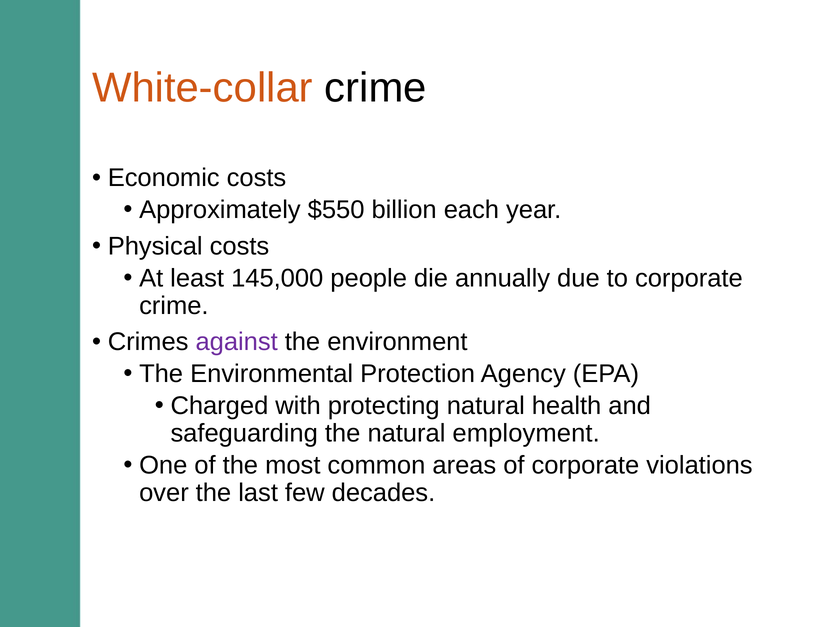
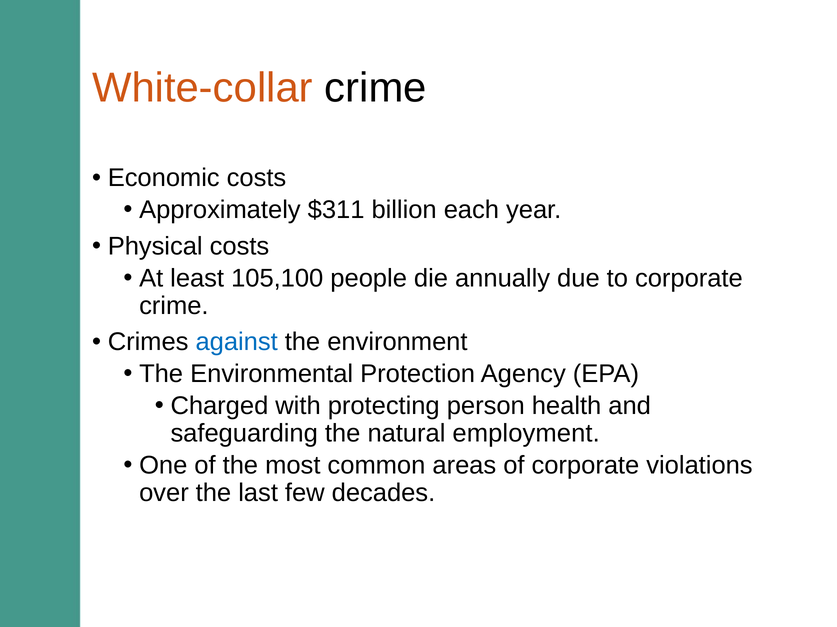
$550: $550 -> $311 (336, 210)
145,000: 145,000 -> 105,100 (277, 279)
against colour: purple -> blue (237, 342)
protecting natural: natural -> person (486, 406)
